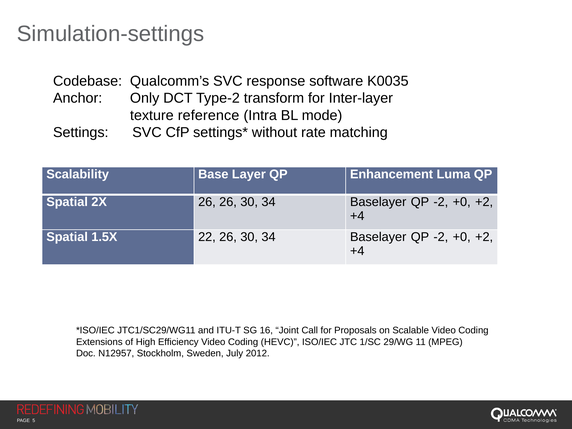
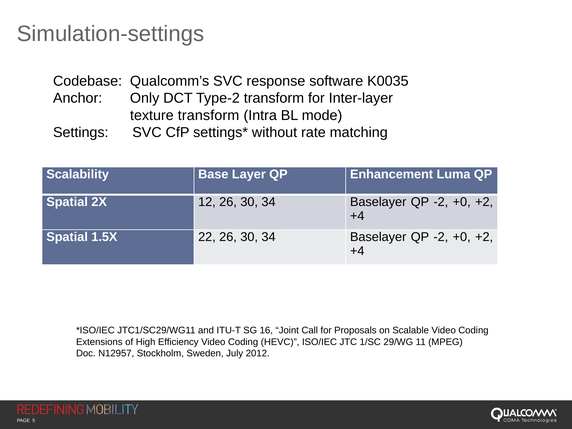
texture reference: reference -> transform (209, 115)
2X 26: 26 -> 12 (207, 202)
